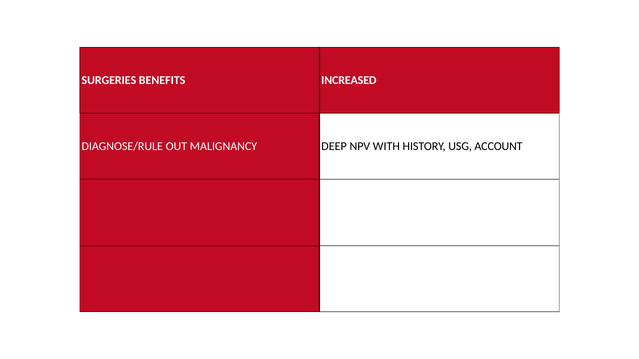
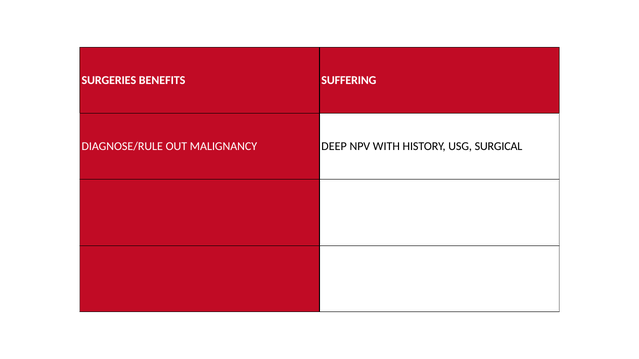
INCREASED: INCREASED -> SUFFERING (349, 80)
ACCOUNT: ACCOUNT -> SURGICAL (499, 147)
